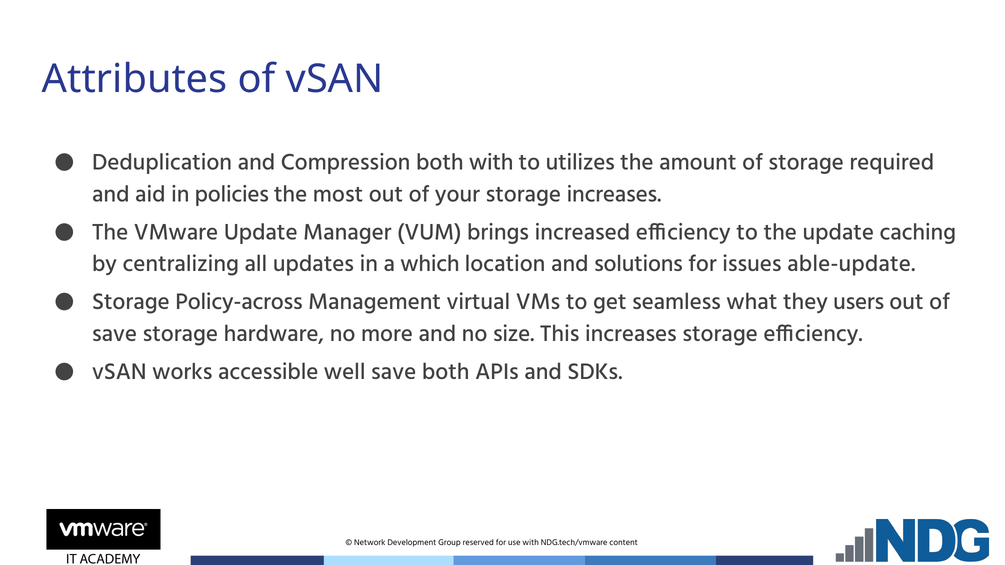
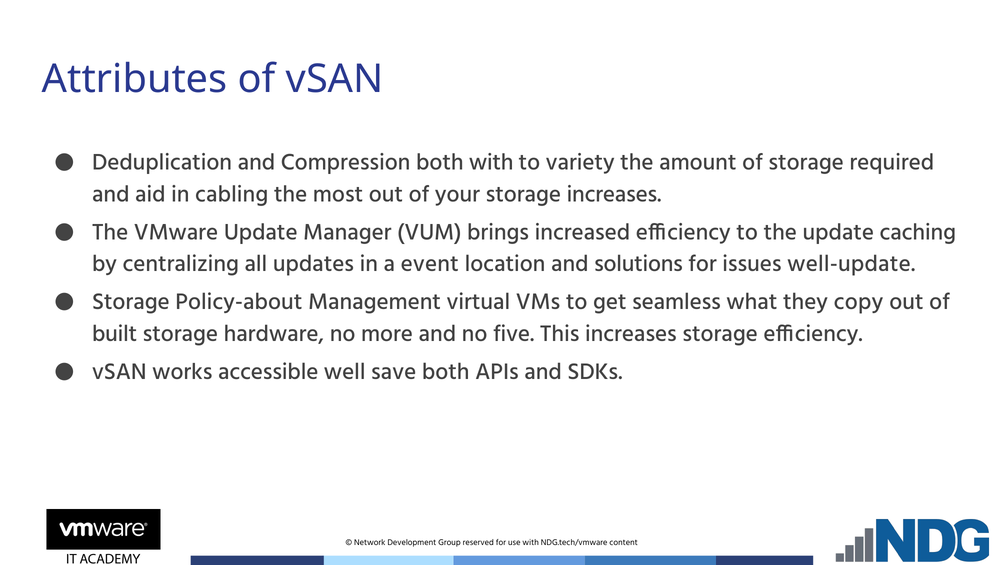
utilizes: utilizes -> variety (580, 162)
policies: policies -> cabling (232, 194)
which: which -> event (430, 264)
able-update: able-update -> well-update (851, 264)
Policy-across: Policy-across -> Policy-about (239, 302)
users: users -> copy (858, 302)
save: save -> built (115, 334)
size: size -> five (514, 334)
